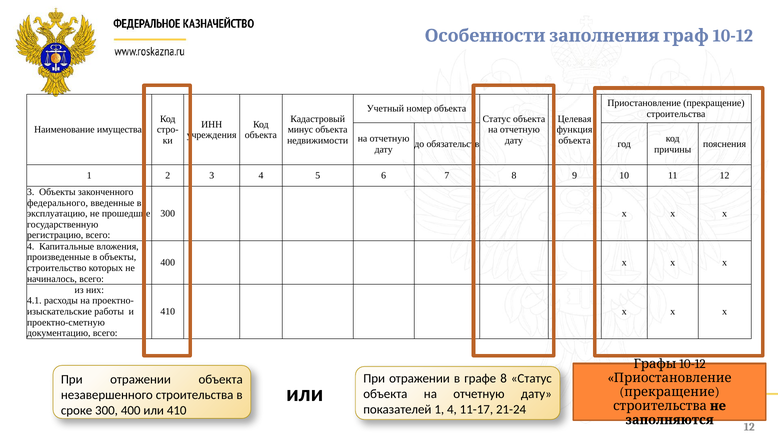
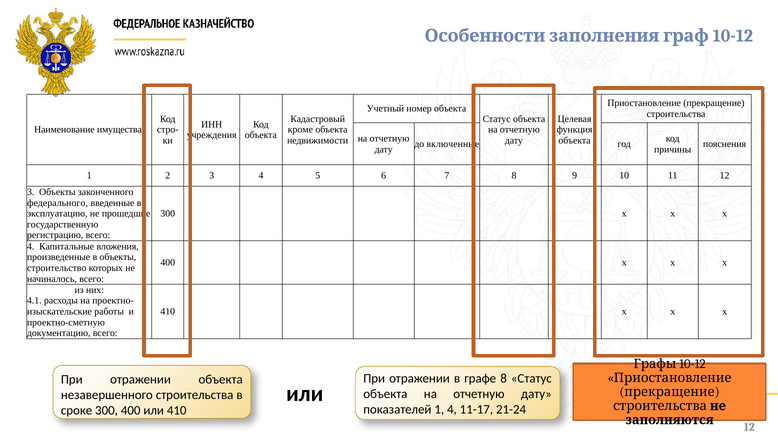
минус: минус -> кроме (300, 130)
обязательств: обязательств -> включенные (453, 144)
